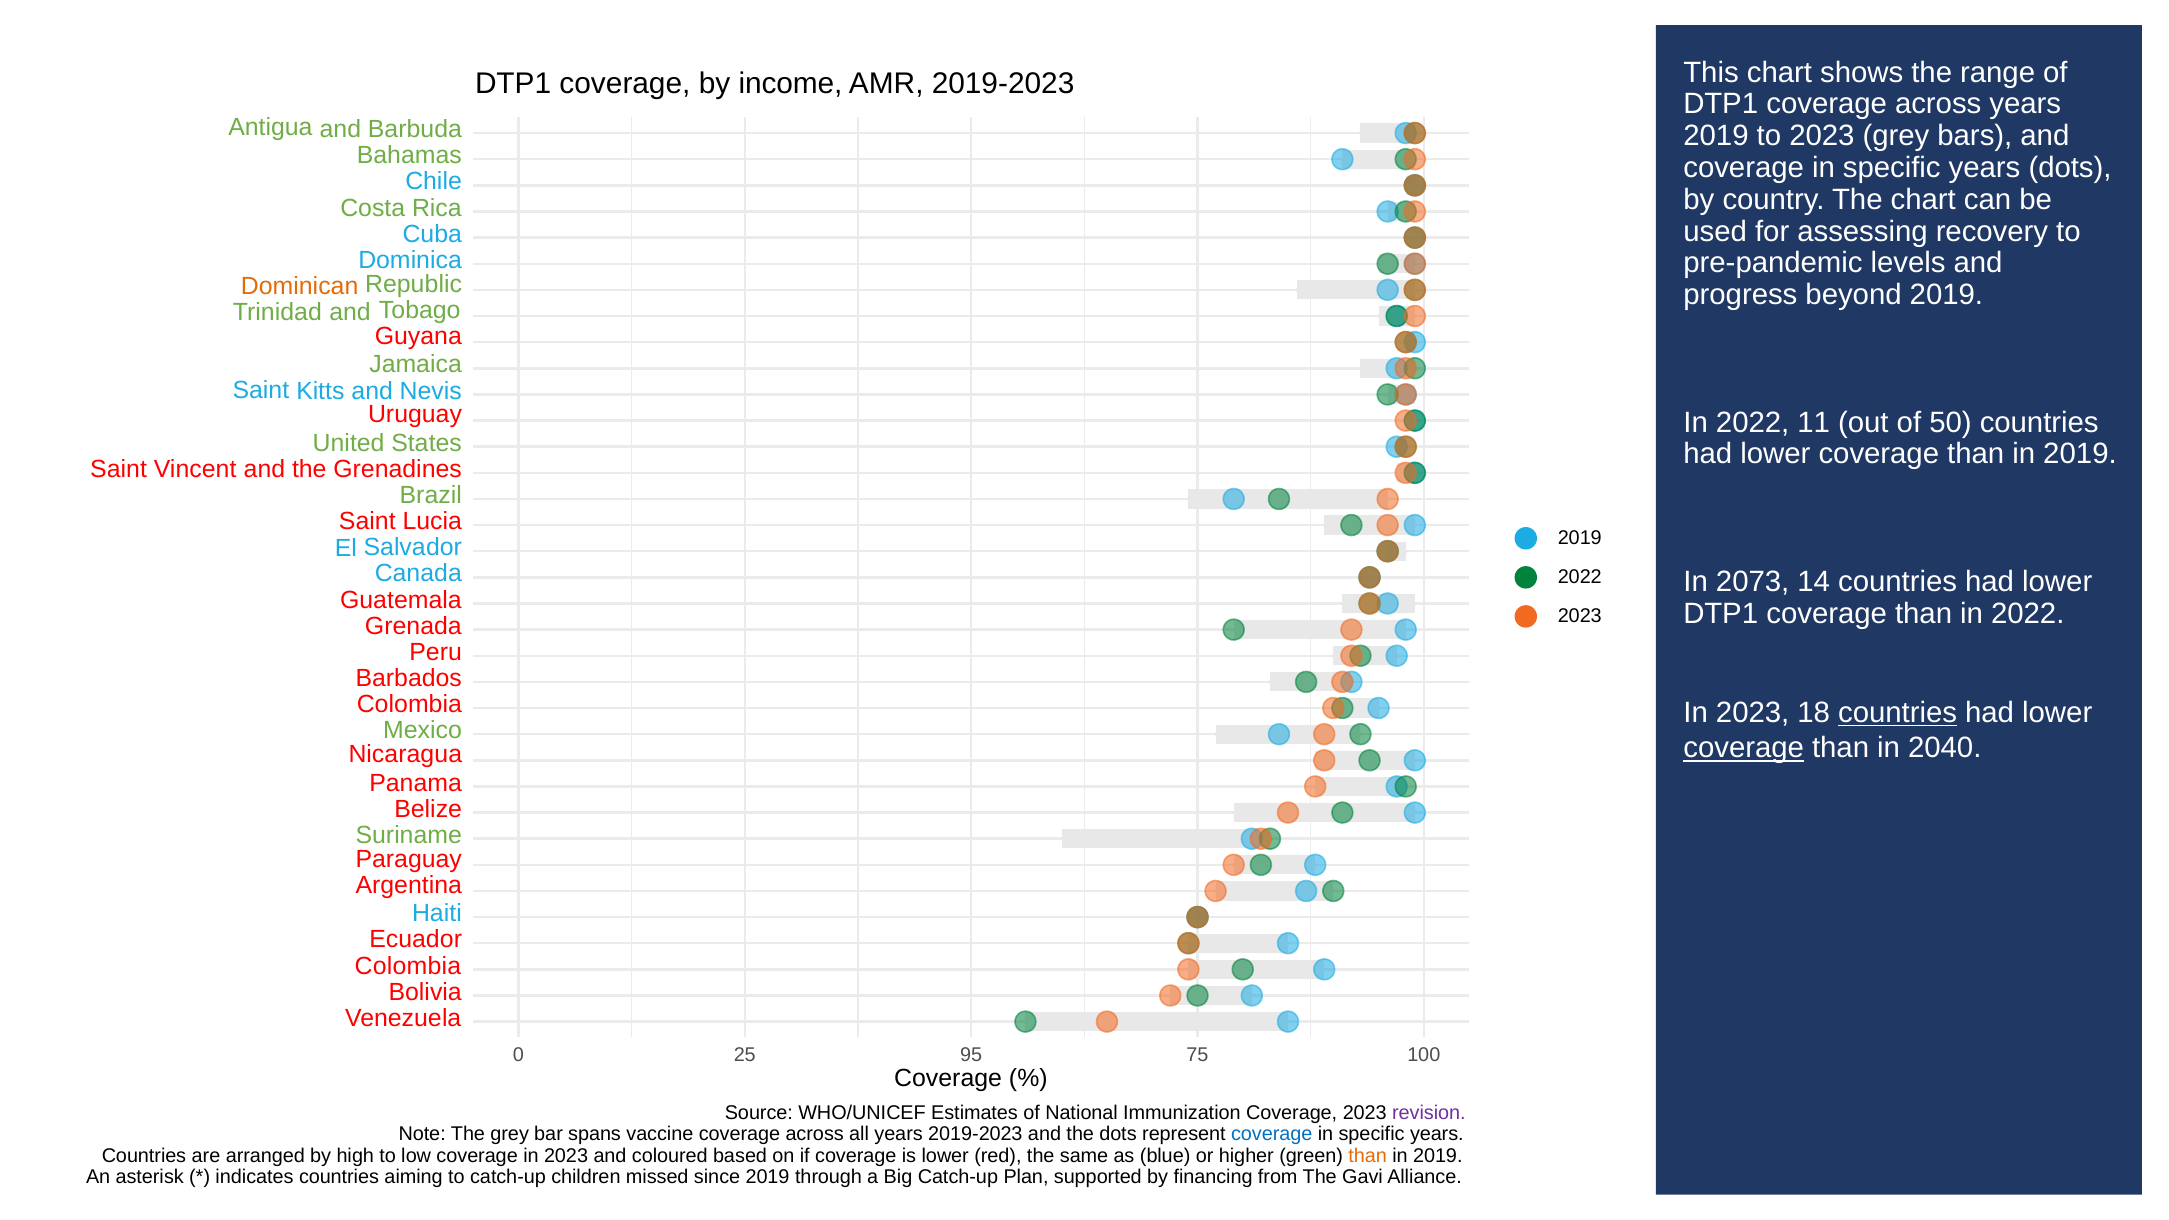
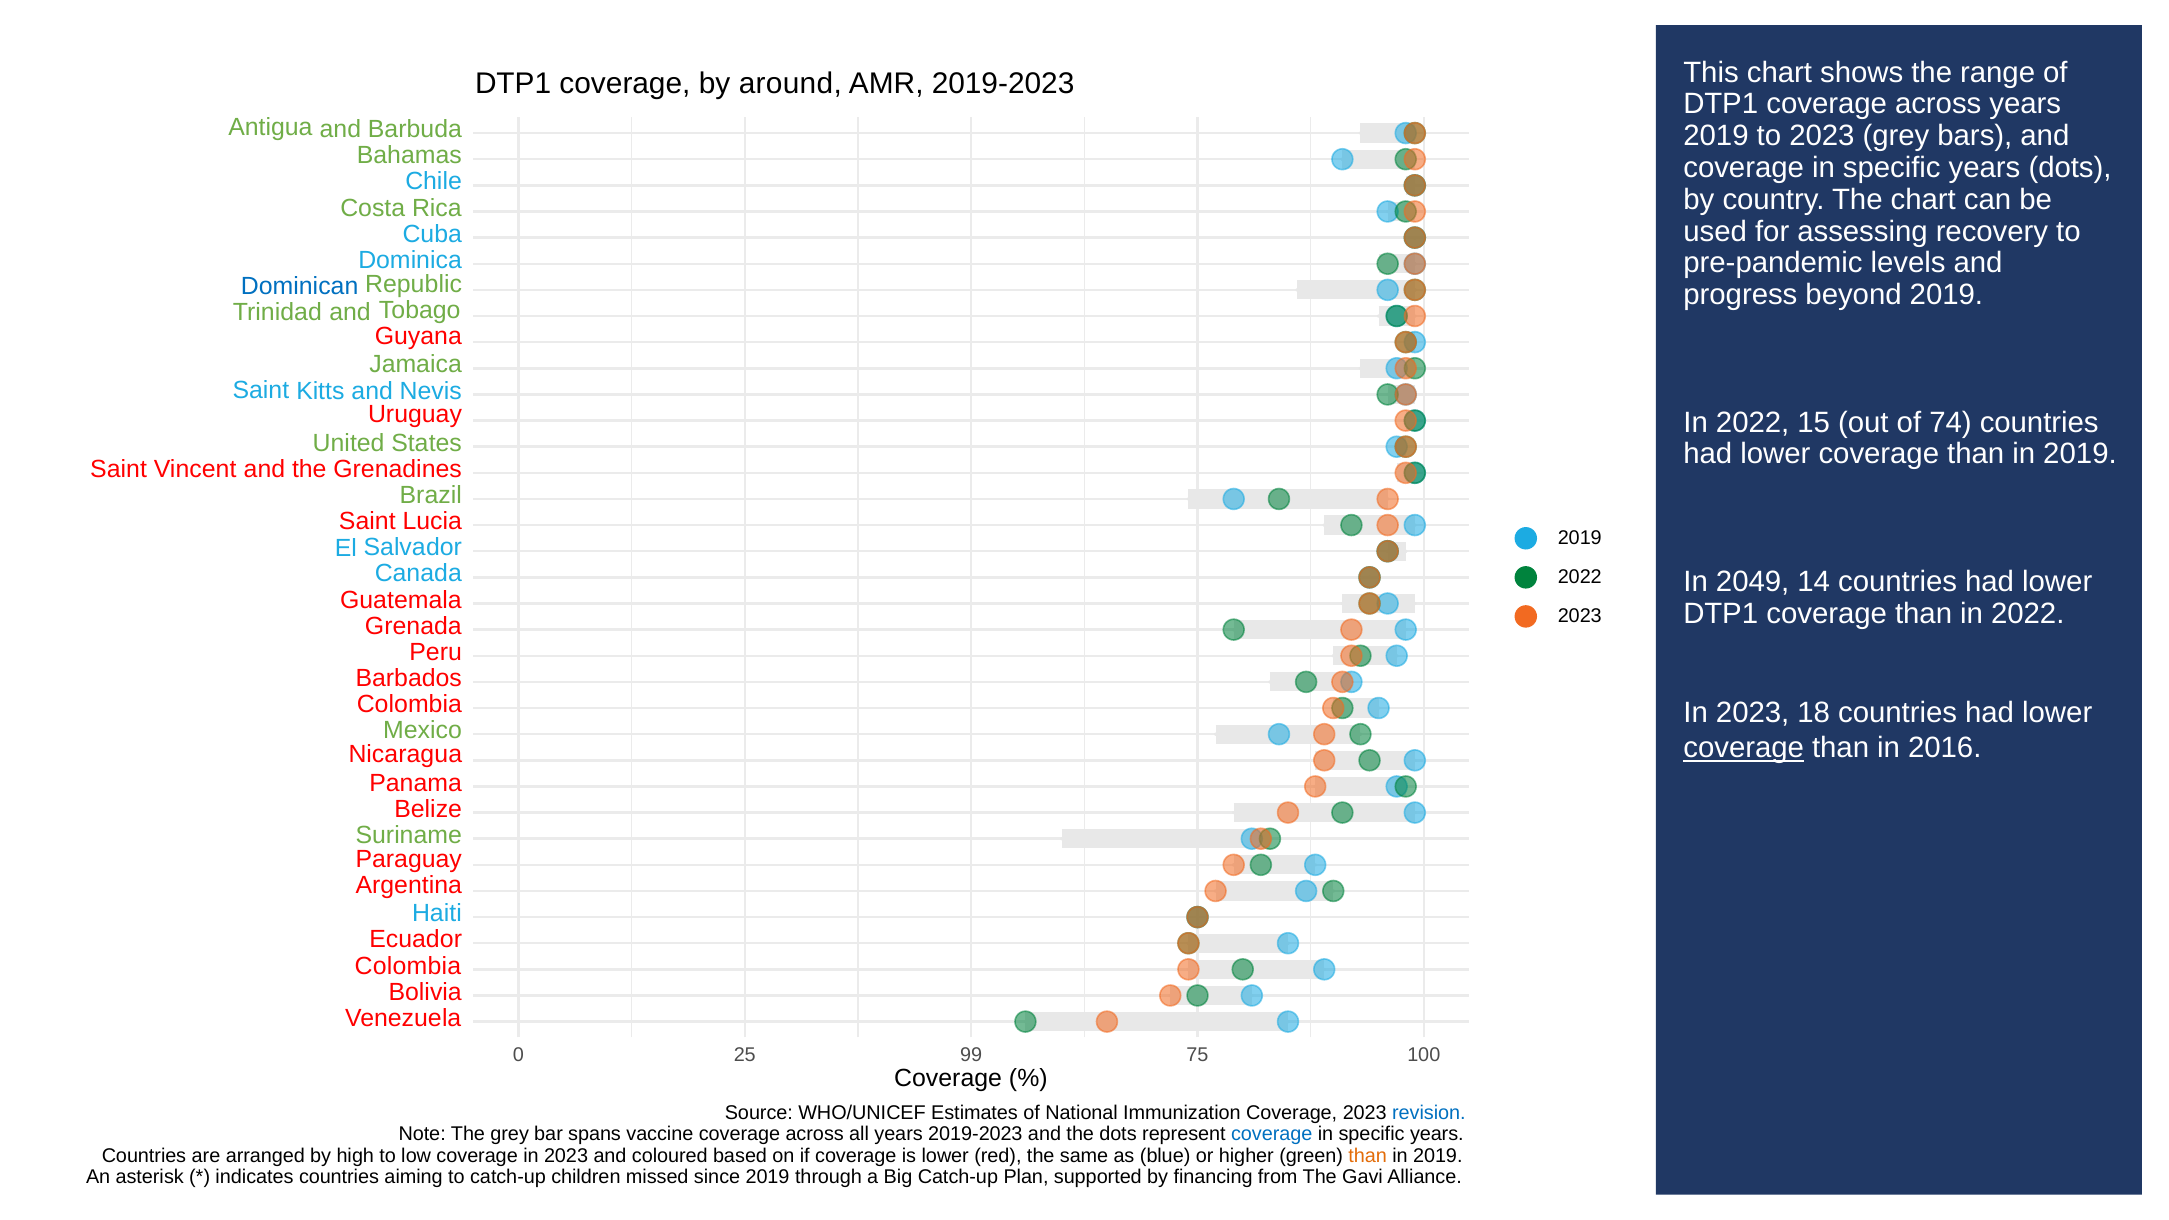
income: income -> around (790, 84)
Dominican colour: orange -> blue (300, 286)
11: 11 -> 15 (1814, 422)
50: 50 -> 74 (1950, 422)
2073: 2073 -> 2049 (1753, 582)
countries underline: present -> none (1898, 713)
2040: 2040 -> 2016 (1945, 748)
95: 95 -> 99 (971, 1055)
revision colour: purple -> blue (1429, 1113)
